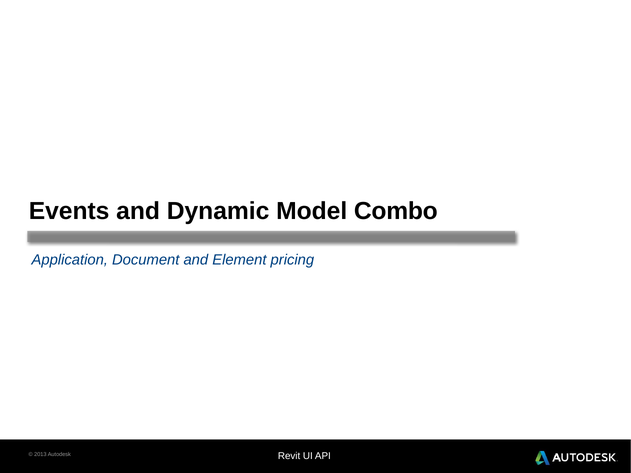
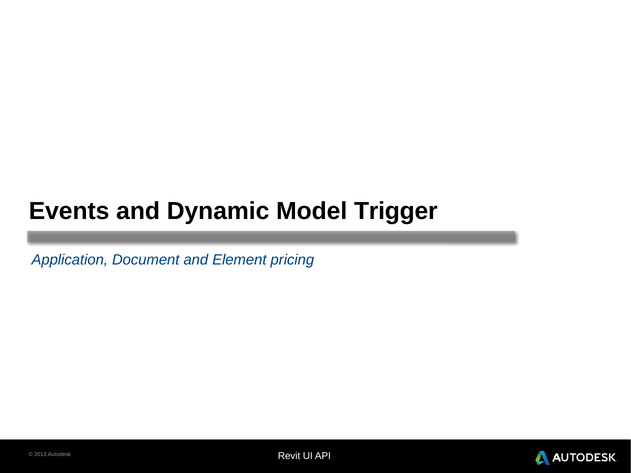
Combo: Combo -> Trigger (396, 211)
